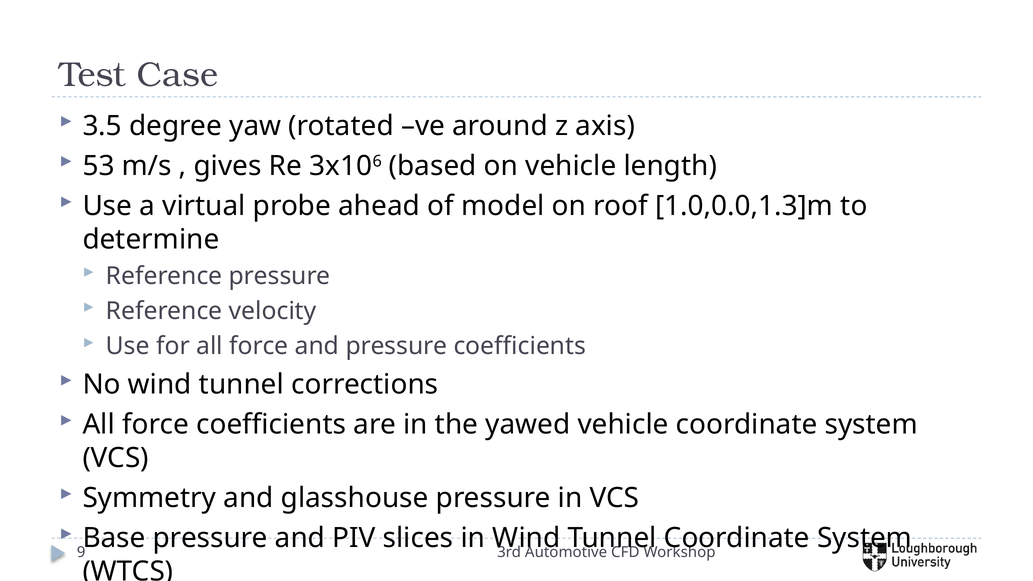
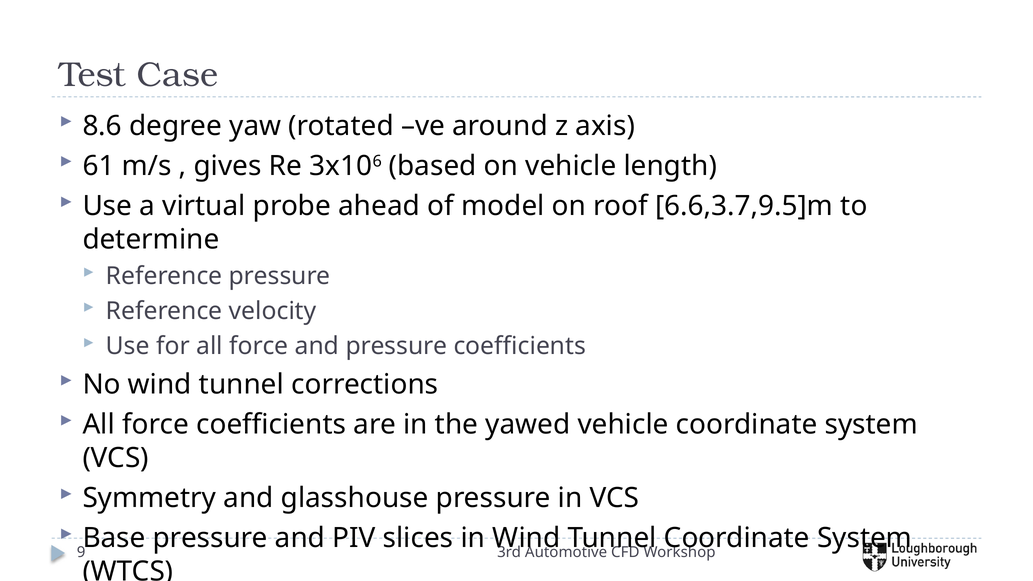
3.5: 3.5 -> 8.6 (102, 126)
53: 53 -> 61 (99, 166)
1.0,0.0,1.3]m: 1.0,0.0,1.3]m -> 6.6,3.7,9.5]m (744, 206)
